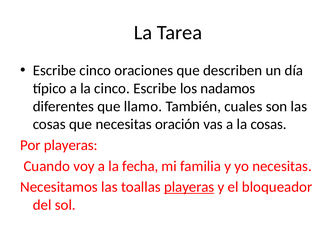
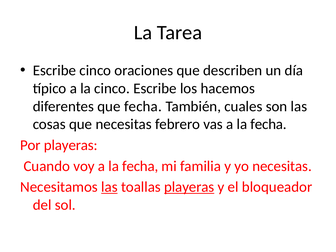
nadamos: nadamos -> hacemos (228, 88)
que llamo: llamo -> fecha (143, 106)
oración: oración -> febrero (178, 124)
vas a la cosas: cosas -> fecha (269, 124)
las underline: none -> present (109, 187)
